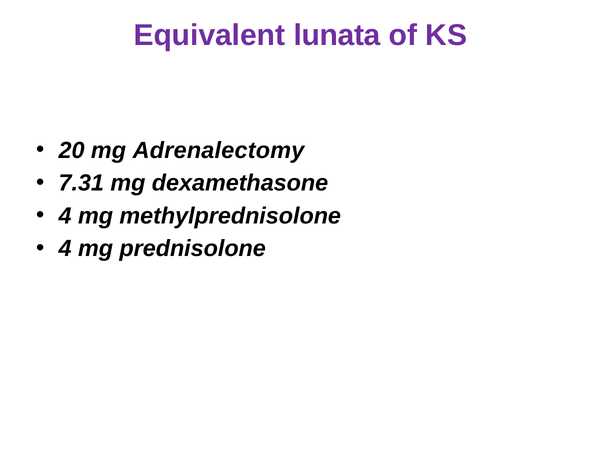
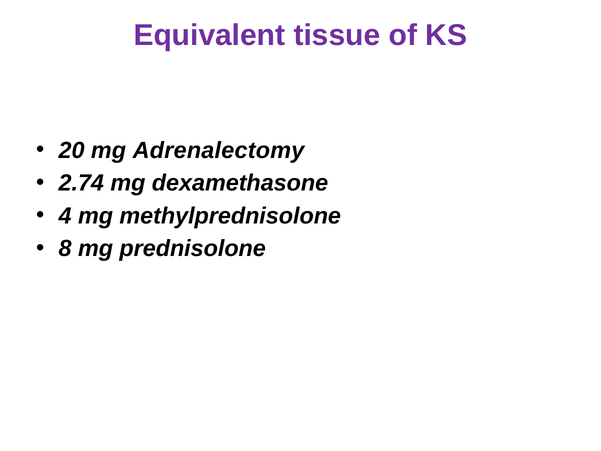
lunata: lunata -> tissue (337, 35)
7.31: 7.31 -> 2.74 (81, 183)
4: 4 -> 8 (65, 249)
